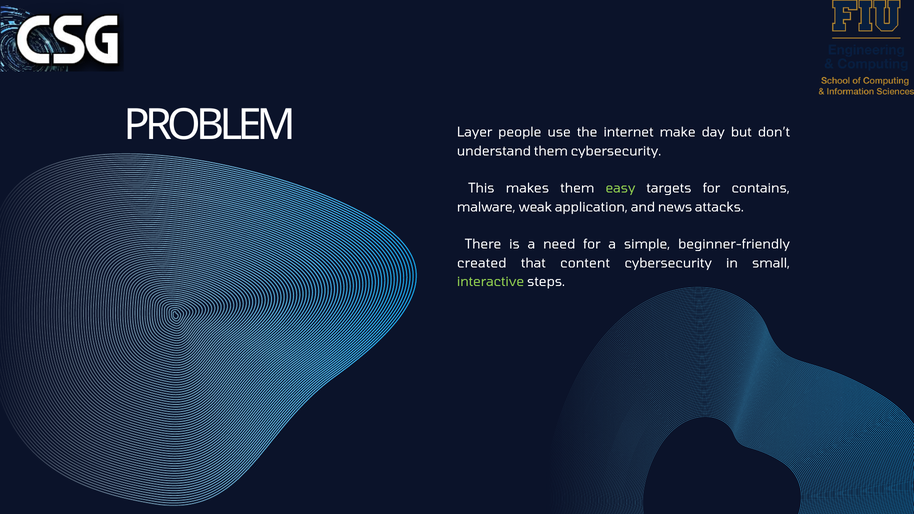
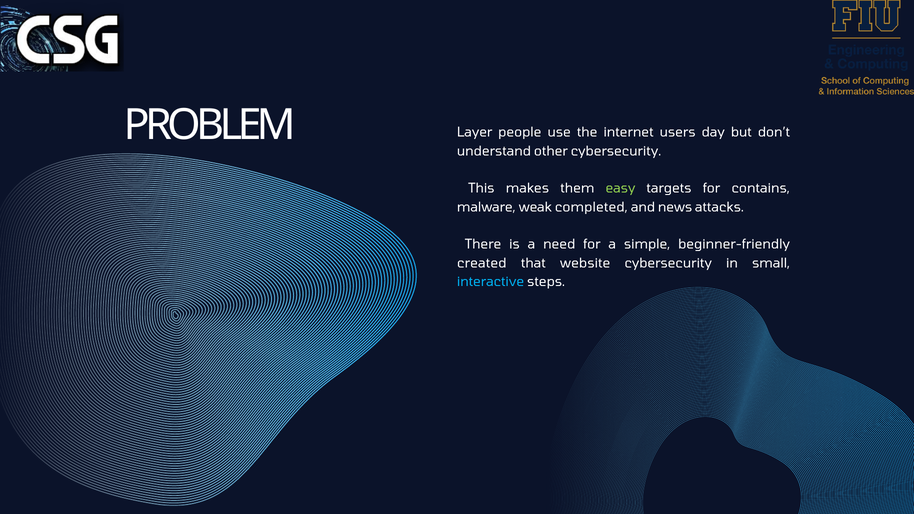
make: make -> users (678, 133)
understand them: them -> other (551, 151)
application: application -> completed (591, 207)
content: content -> website (585, 263)
interactive colour: light green -> light blue (491, 282)
